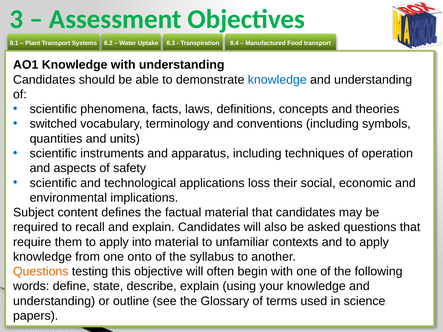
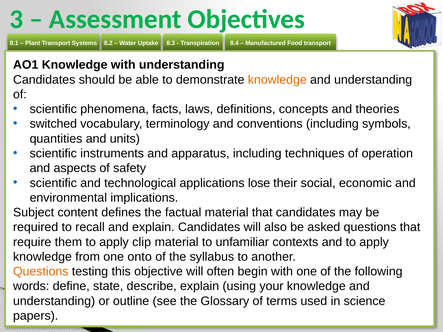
knowledge colour: blue -> orange (277, 80)
loss: loss -> lose (259, 183)
into: into -> clip (142, 242)
